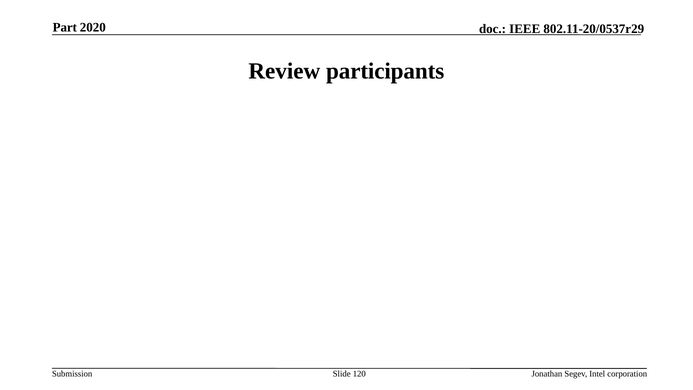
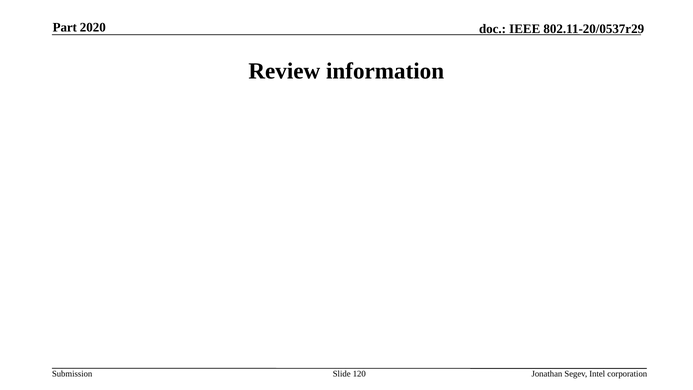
participants: participants -> information (385, 71)
